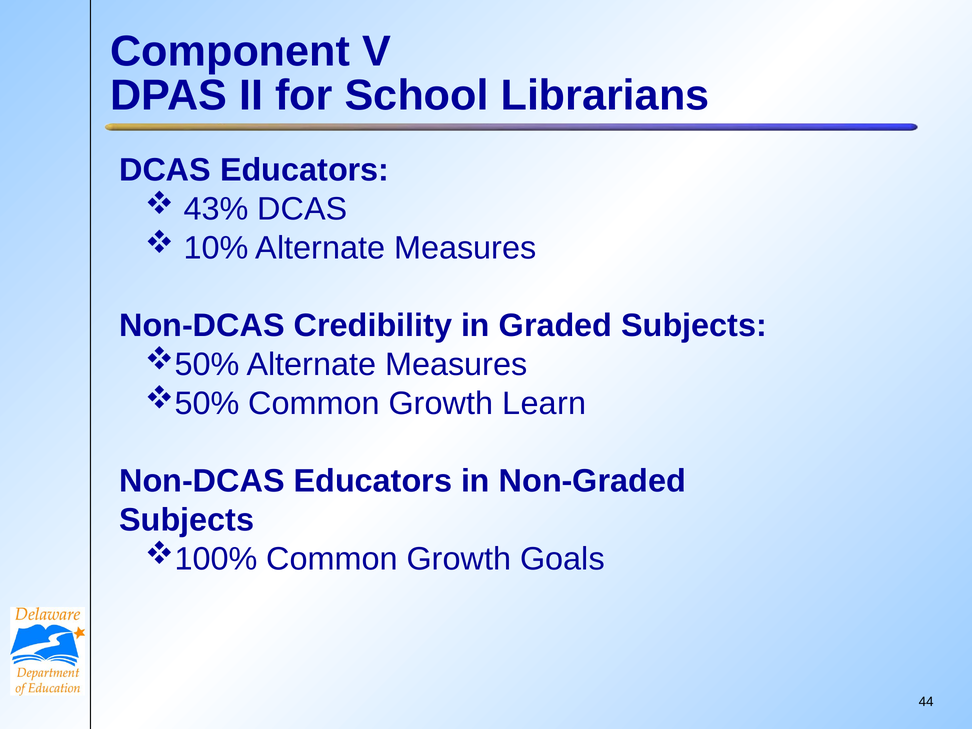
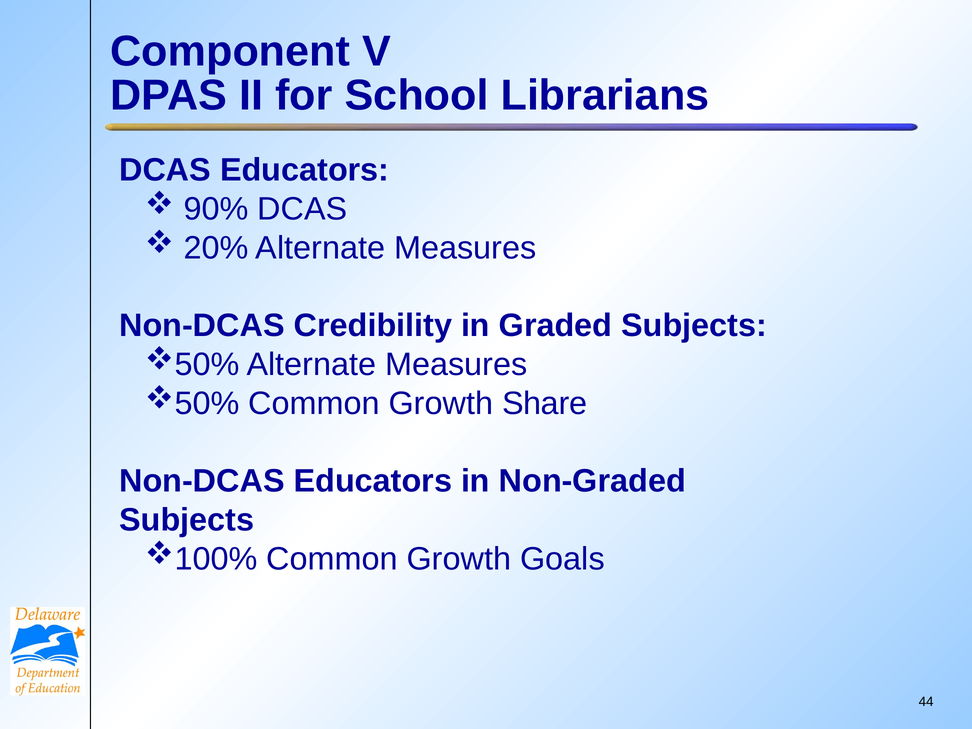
43%: 43% -> 90% (216, 209)
10%: 10% -> 20% (216, 248)
Learn: Learn -> Share (545, 403)
